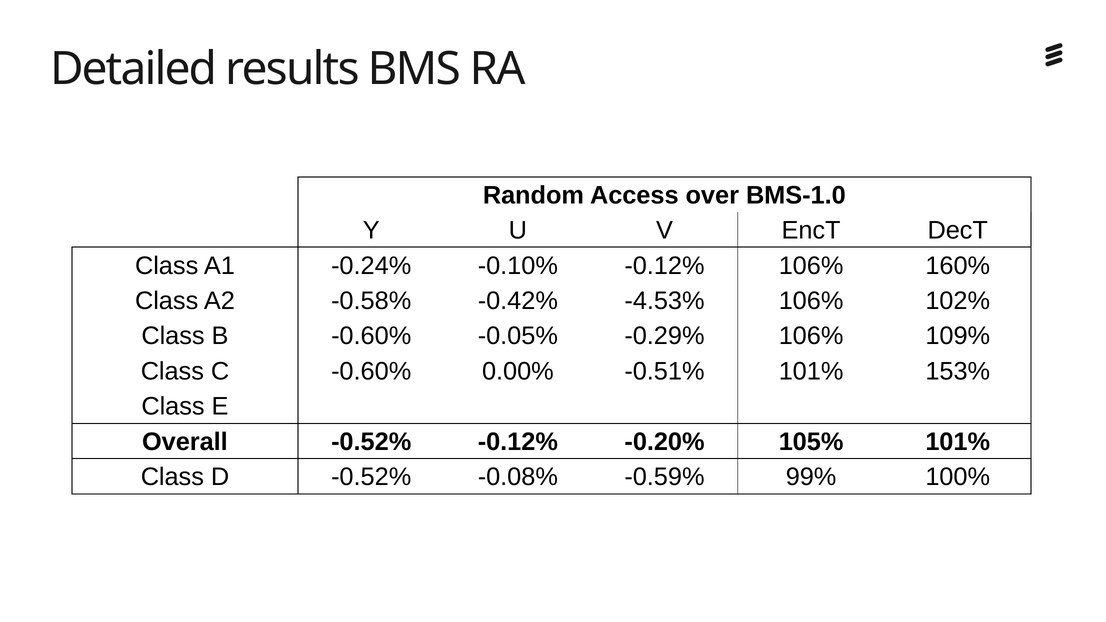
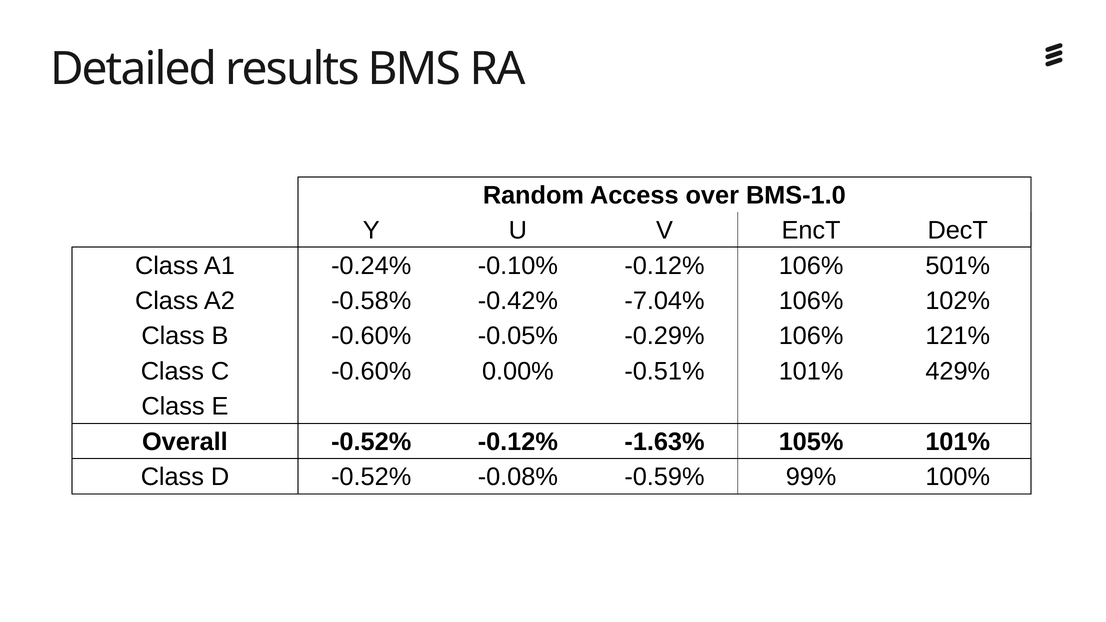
160%: 160% -> 501% (958, 266)
-4.53%: -4.53% -> -7.04% (665, 301)
109%: 109% -> 121% (958, 336)
153%: 153% -> 429% (958, 371)
-0.20%: -0.20% -> -1.63% (665, 442)
